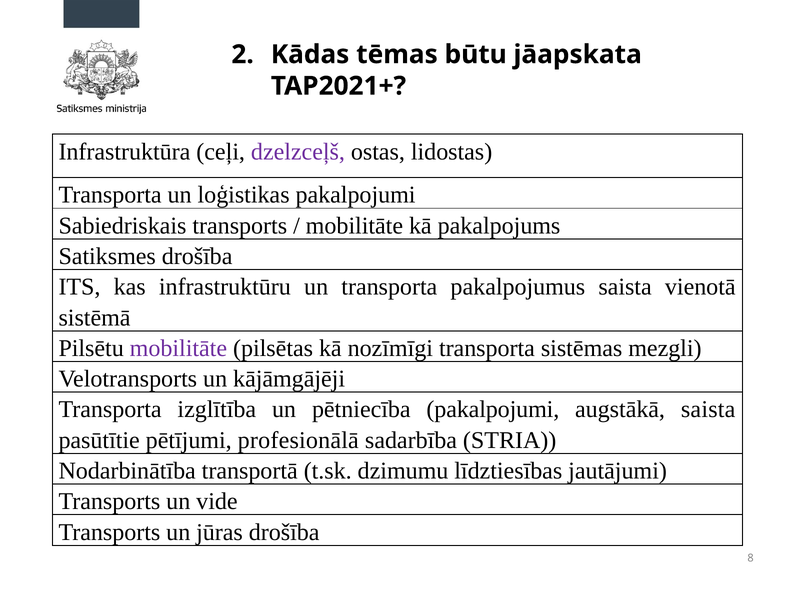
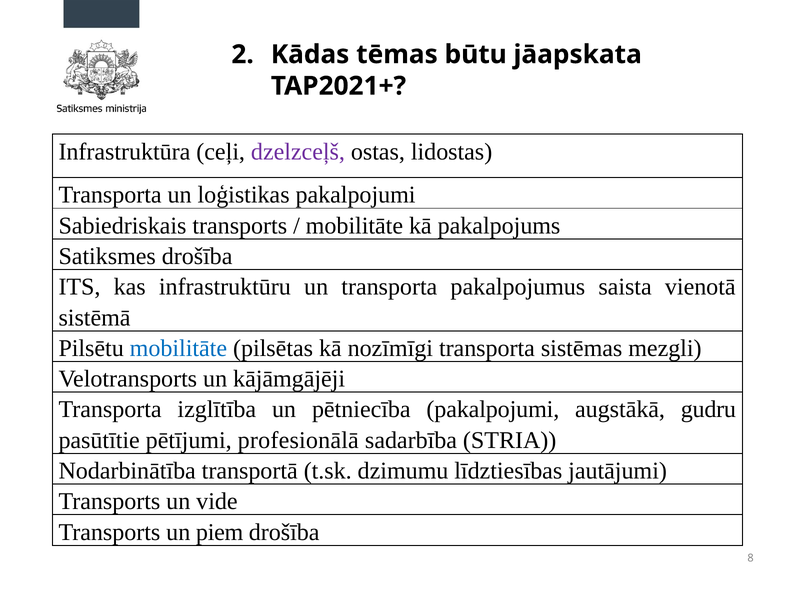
mobilitāte colour: purple -> blue (178, 348)
augstākā saista: saista -> gudru (708, 410)
jūras: jūras -> piem (220, 532)
